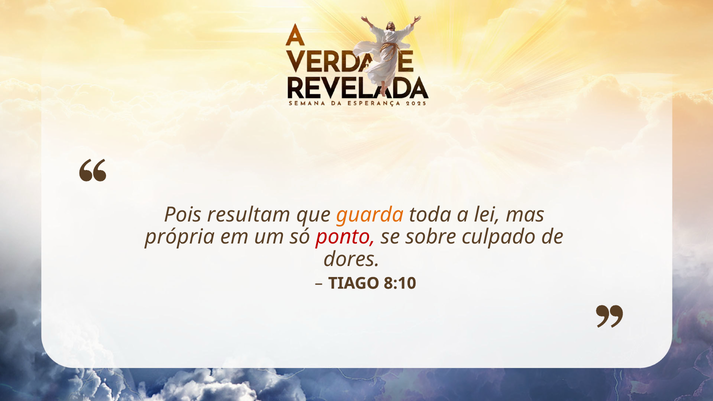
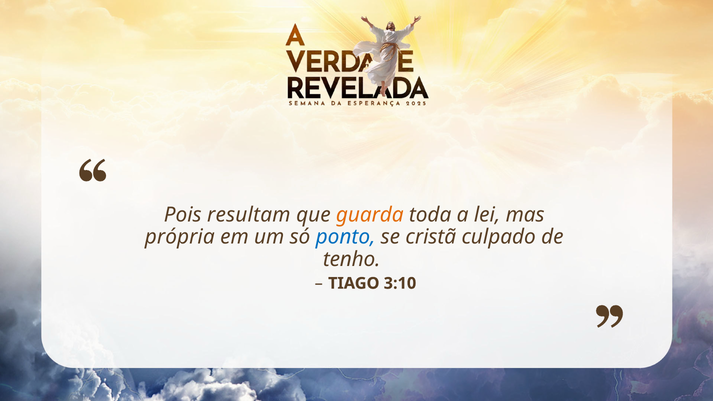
ponto colour: red -> blue (346, 237)
sobre: sobre -> cristã (431, 237)
dores: dores -> tenho (352, 260)
8:10: 8:10 -> 3:10 (400, 283)
